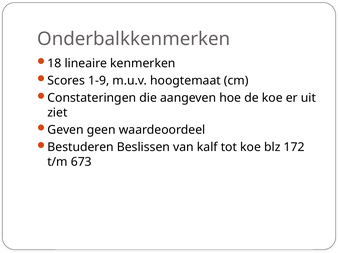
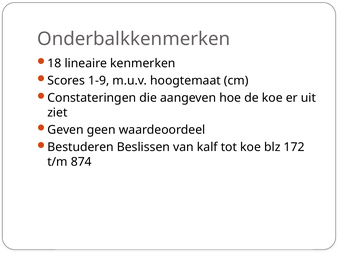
673: 673 -> 874 (81, 162)
